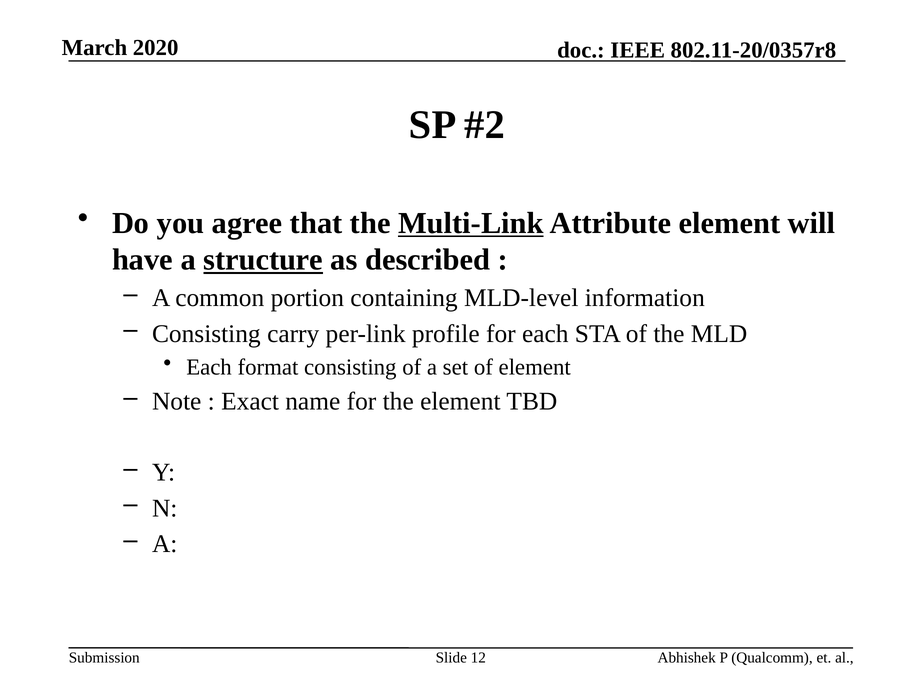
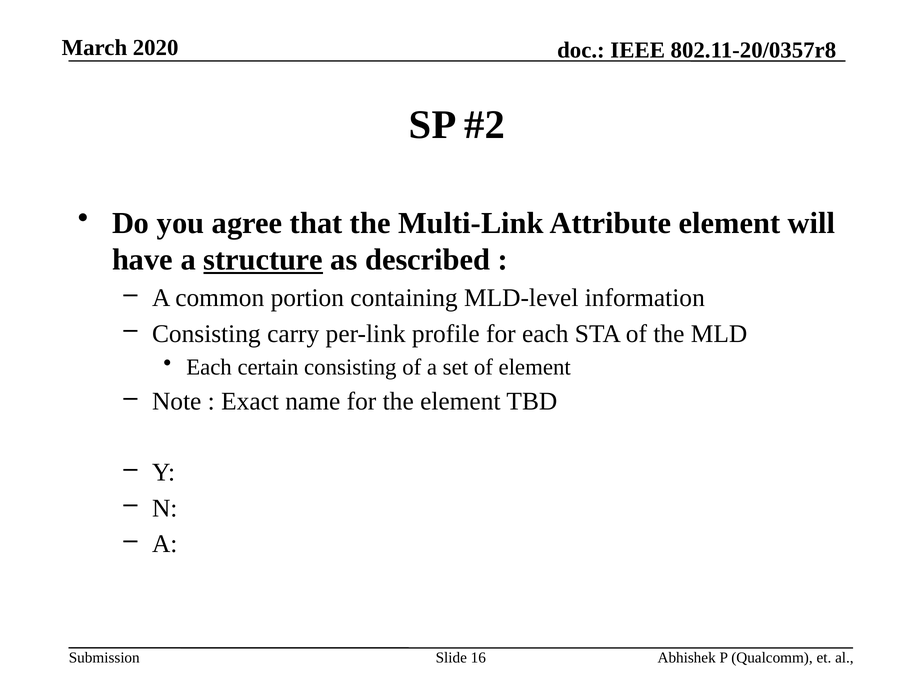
Multi-Link underline: present -> none (471, 223)
format: format -> certain (268, 367)
12: 12 -> 16 (478, 657)
